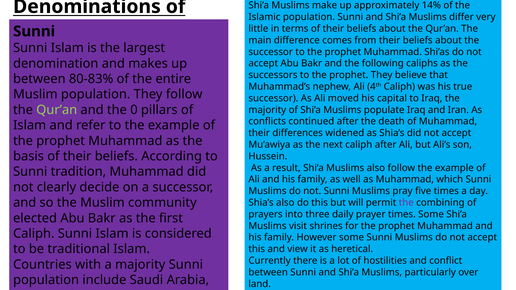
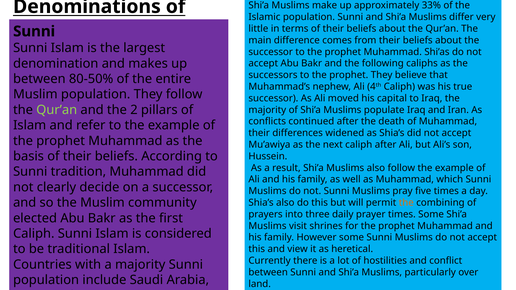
14%: 14% -> 33% (431, 5)
80-83%: 80-83% -> 80-50% (91, 79)
0: 0 -> 2 (134, 110)
the colour: purple -> orange (406, 203)
